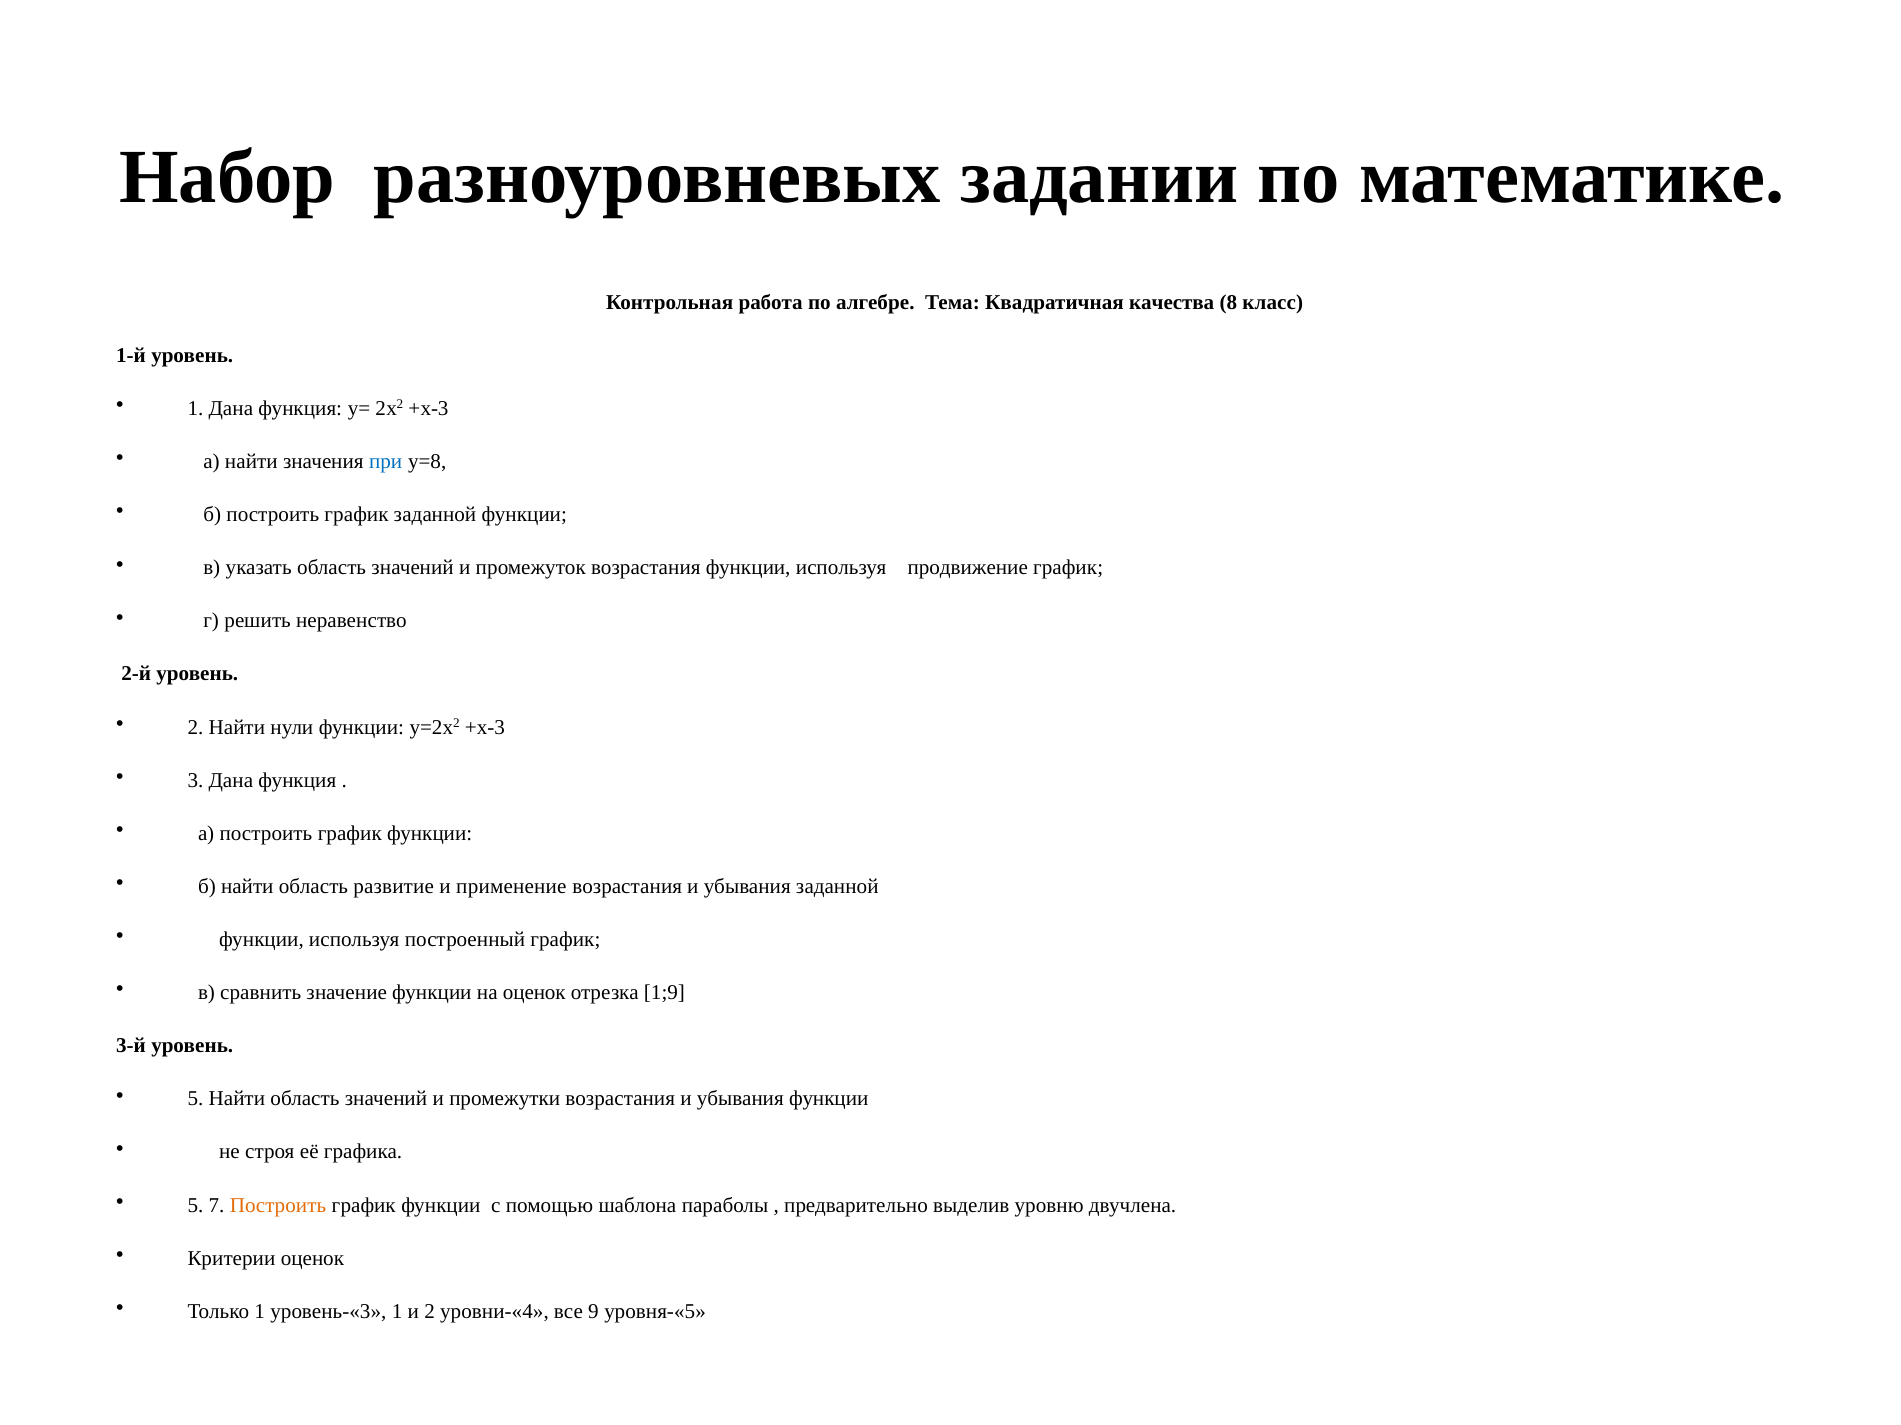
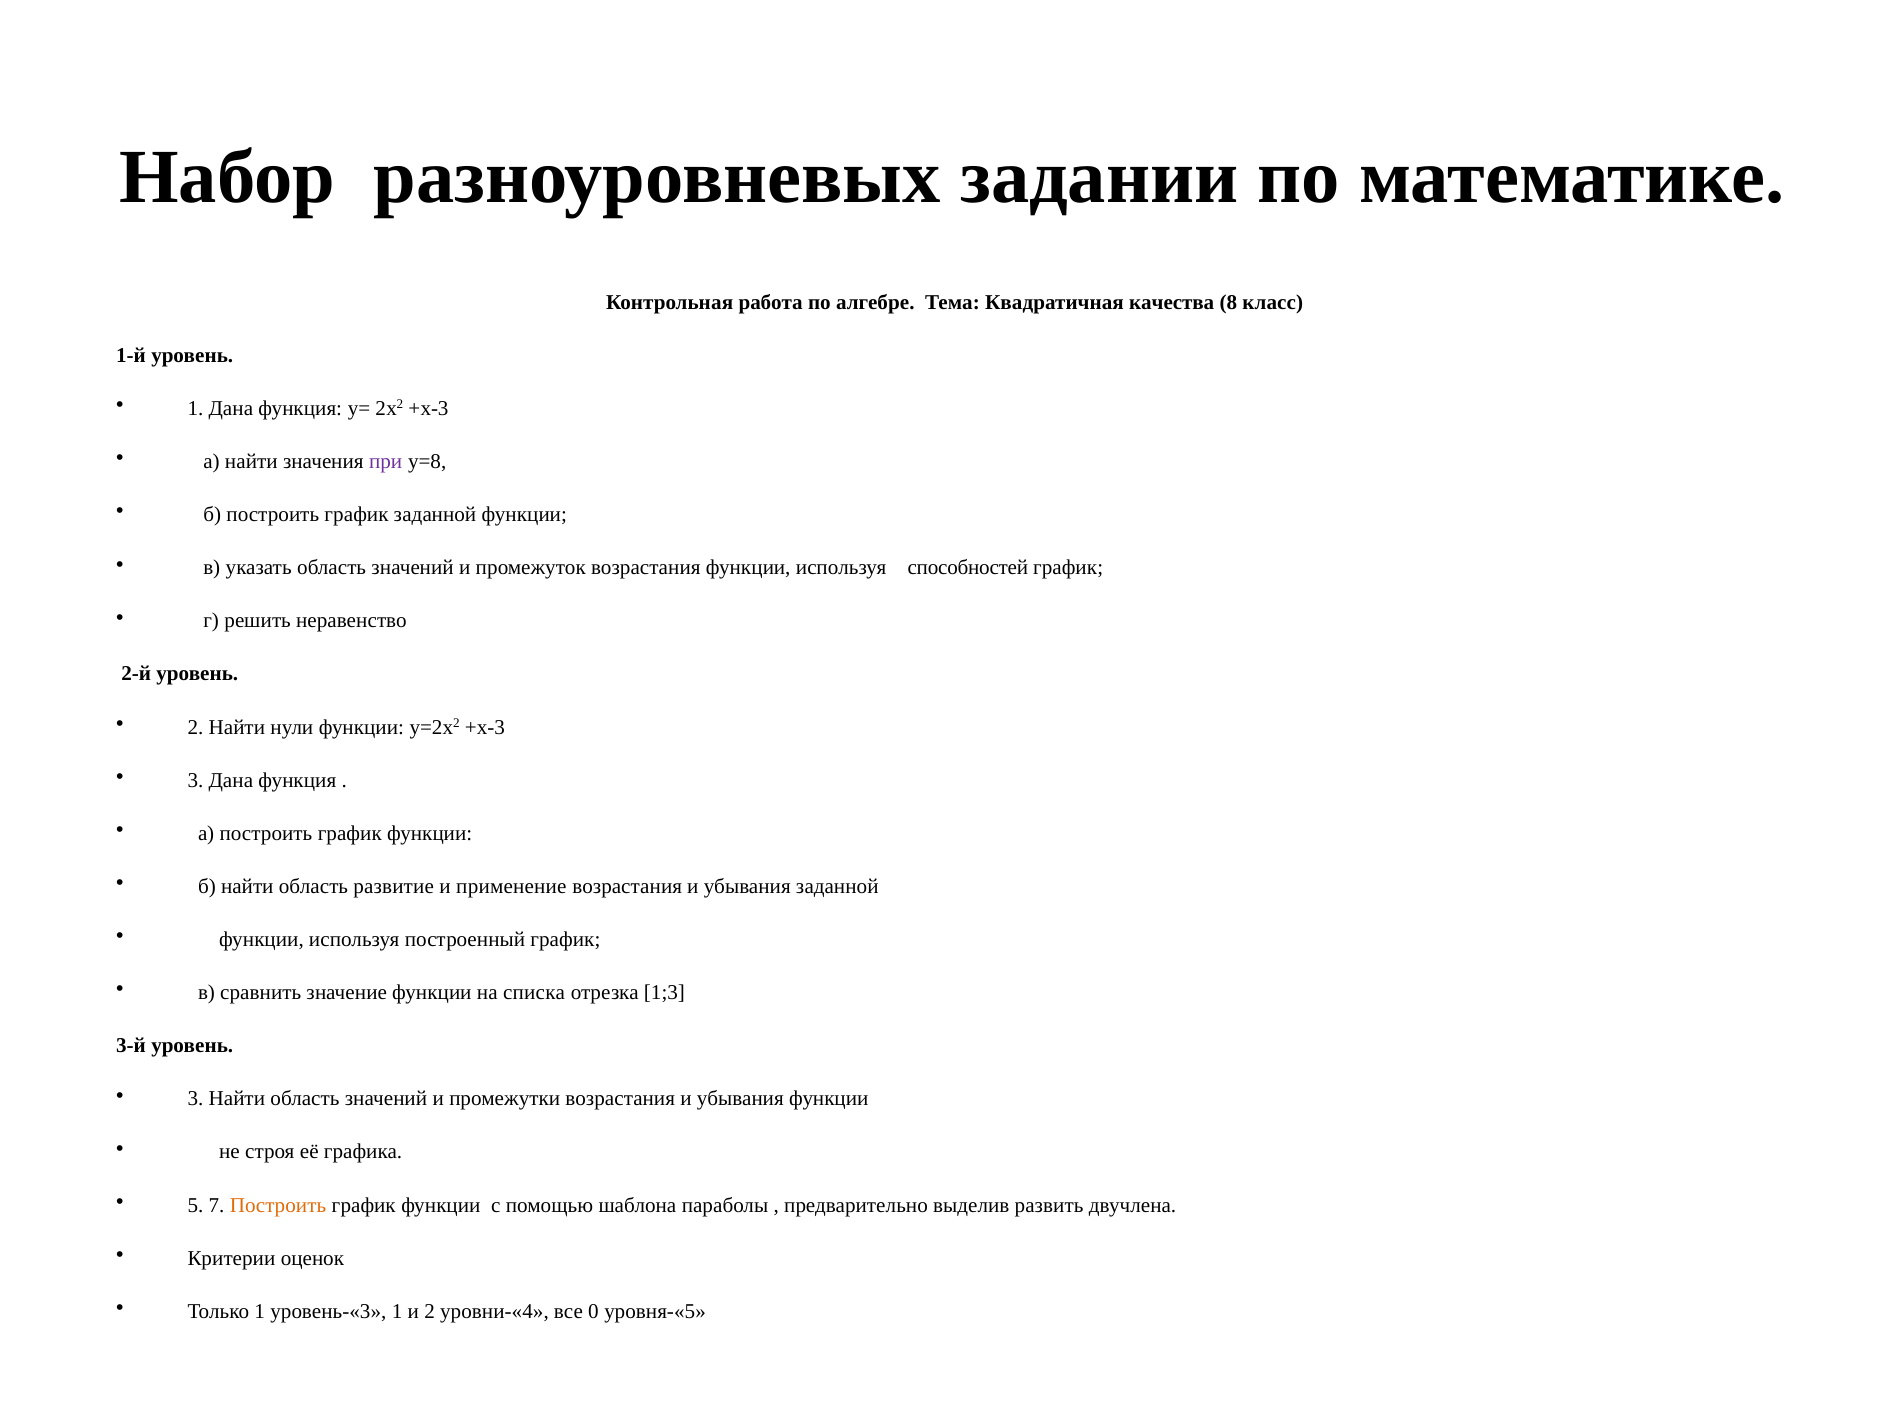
при colour: blue -> purple (386, 462)
продвижение: продвижение -> способностей (968, 568)
на оценок: оценок -> списка (534, 993)
1;9: 1;9 -> 1;3 (664, 993)
5: 5 -> 3 (195, 1099)
уровню: уровню -> развить (1049, 1206)
9: 9 -> 0 (593, 1312)
